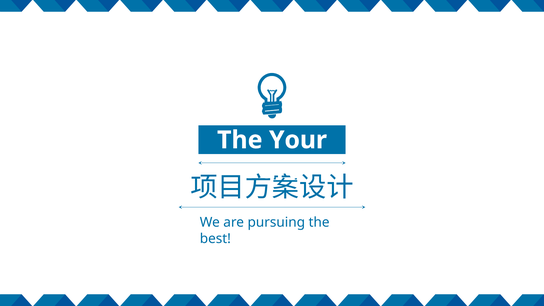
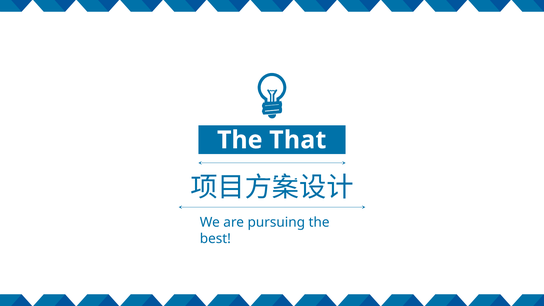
Your: Your -> That (298, 140)
